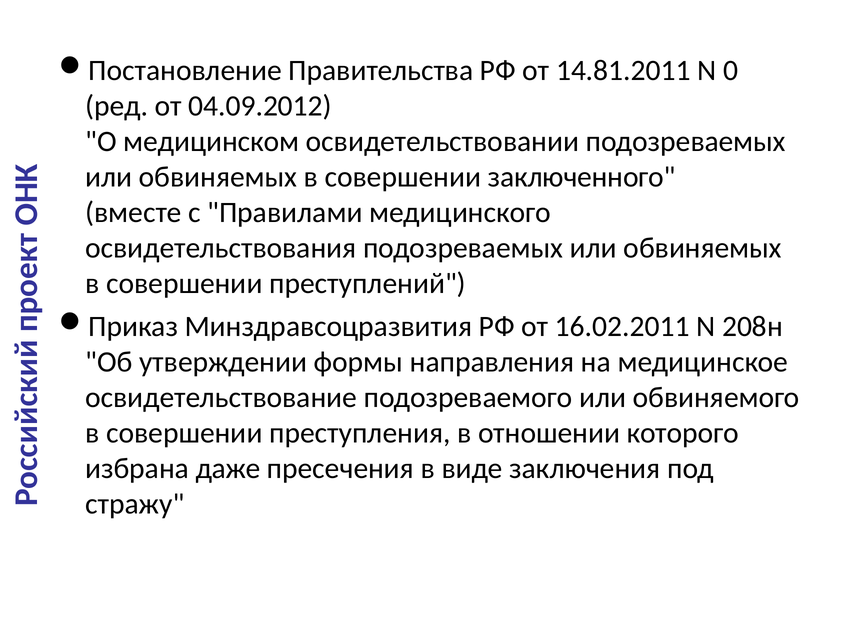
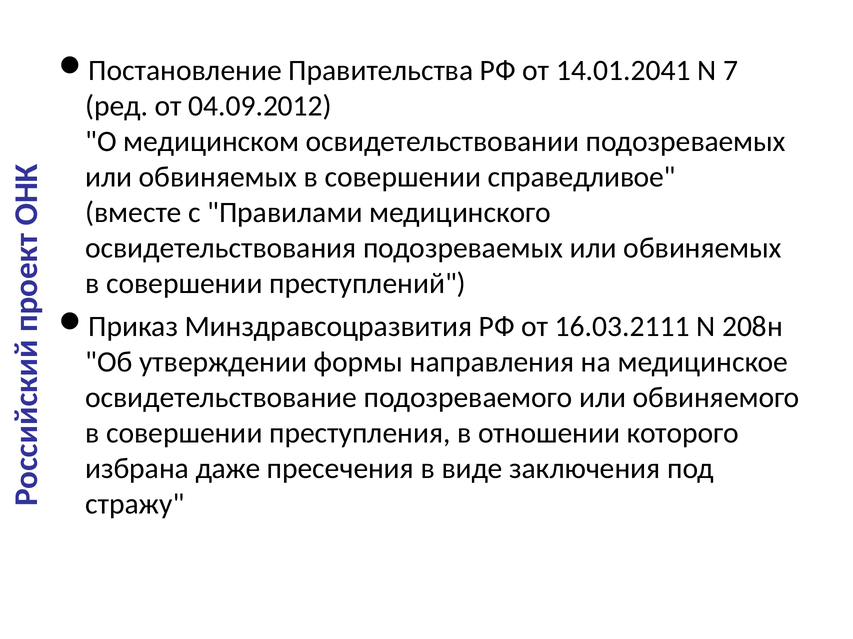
14.81.2011: 14.81.2011 -> 14.01.2041 (623, 71)
0: 0 -> 7 (731, 71)
заключенного: заключенного -> справедливое (582, 177)
16.02.2011: 16.02.2011 -> 16.03.2111 (622, 327)
